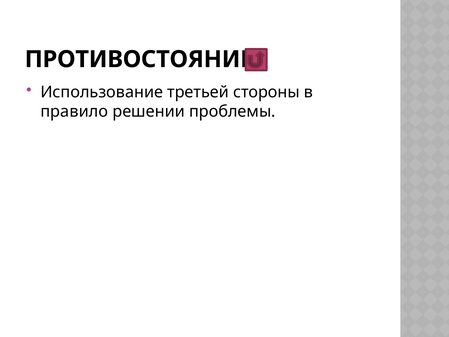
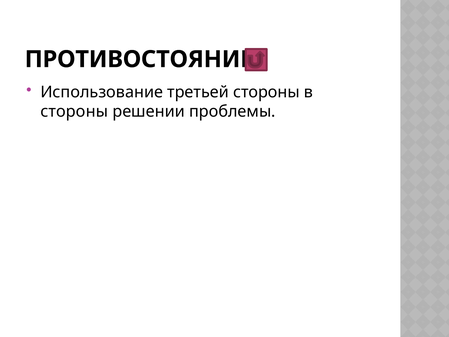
правило: правило -> стороны (74, 112)
